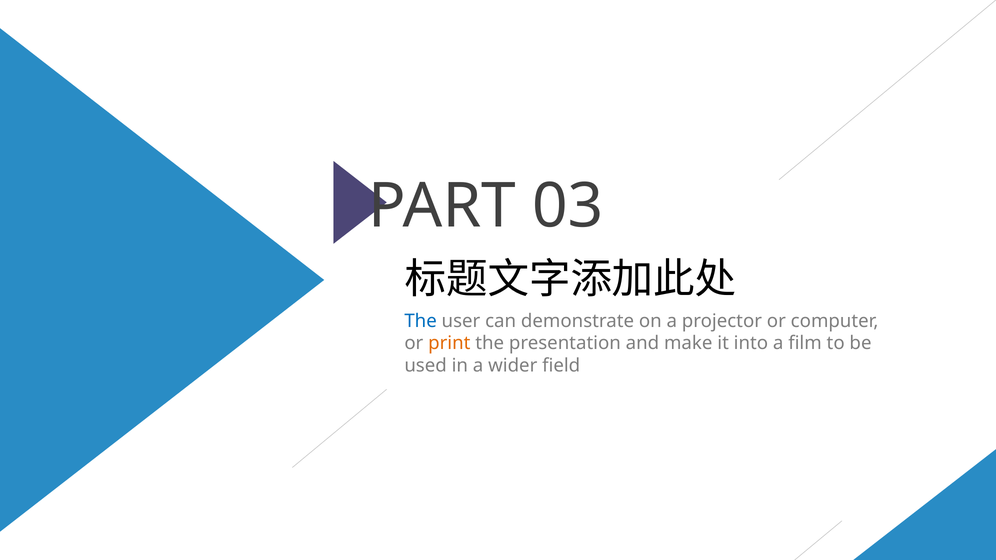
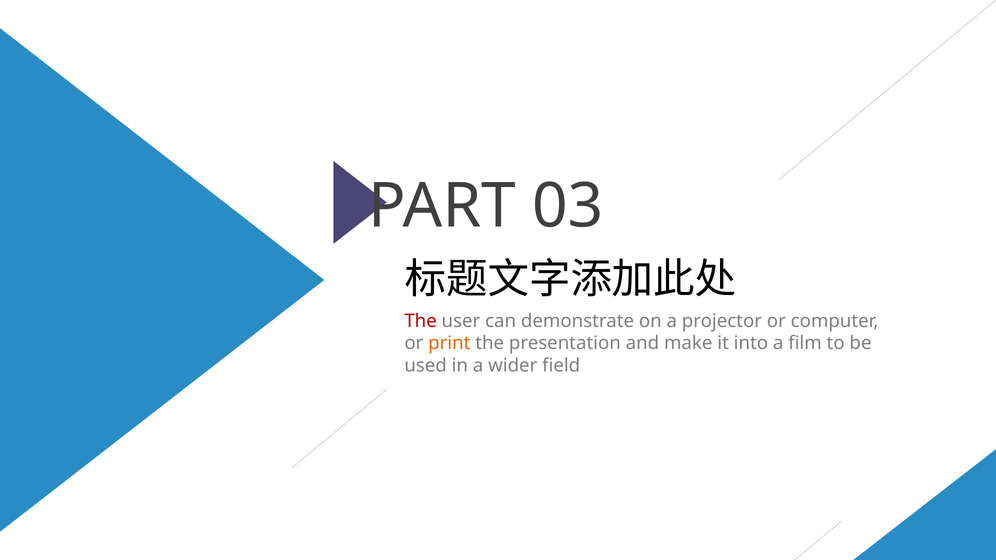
The colour: blue -> red (421, 321)
